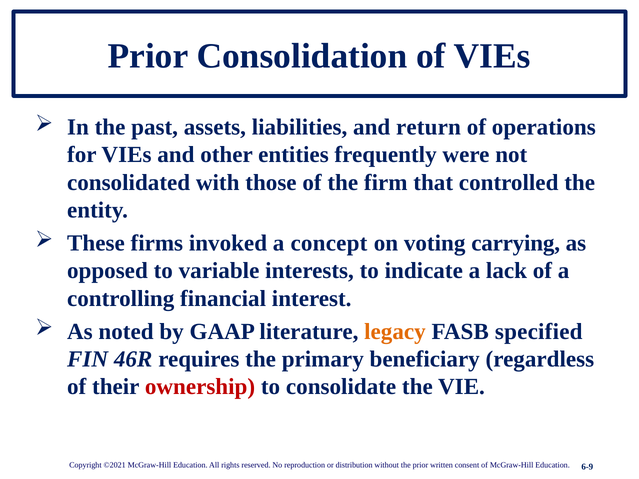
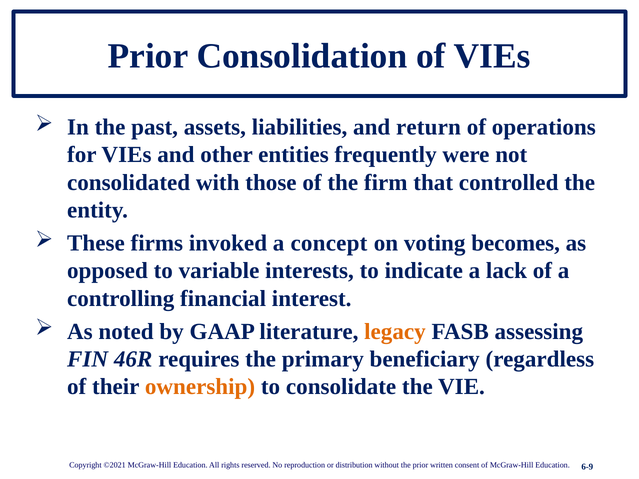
carrying: carrying -> becomes (516, 243)
specified: specified -> assessing (539, 332)
ownership colour: red -> orange (200, 387)
